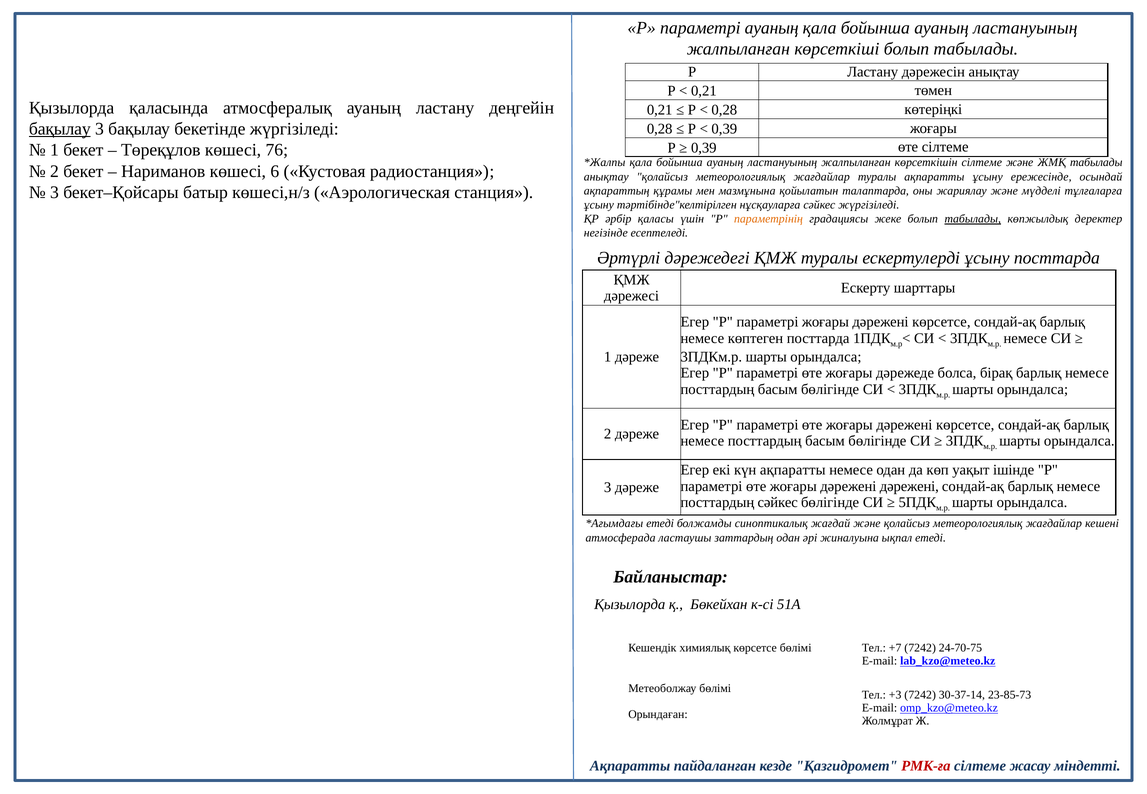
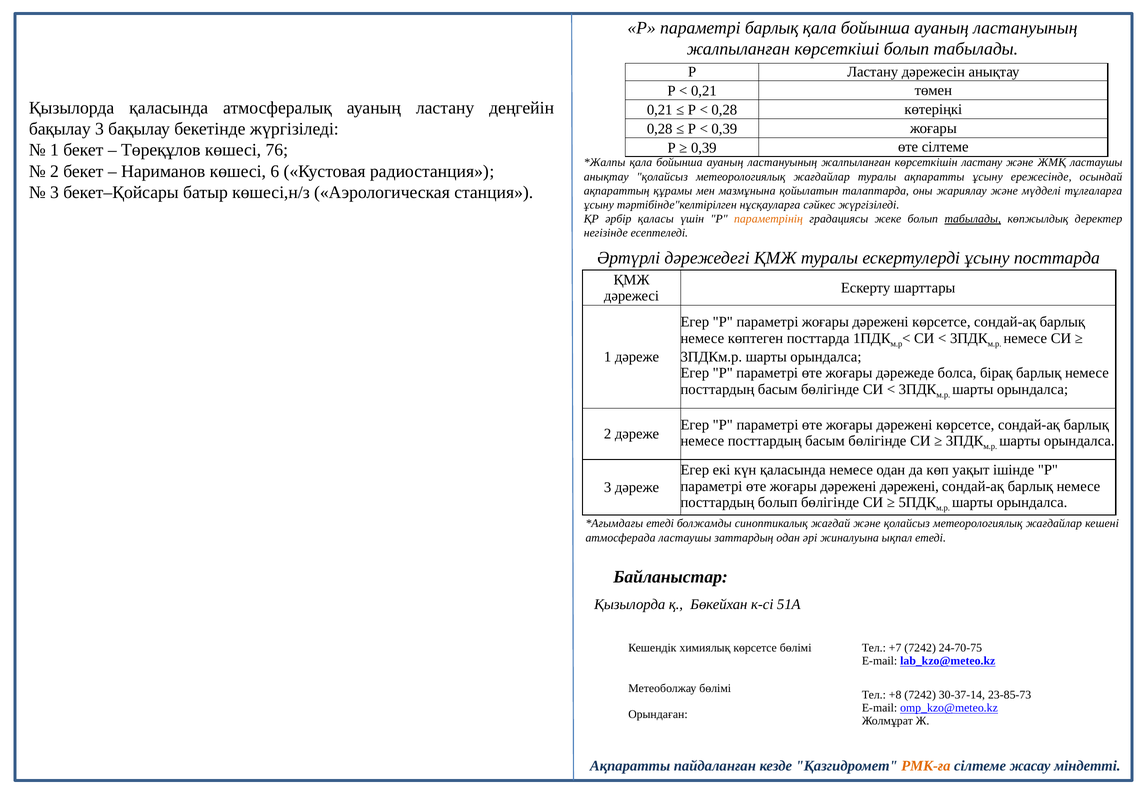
параметрі ауаның: ауаның -> барлық (772, 28)
бақылау underline: present -> none (60, 129)
көрсеткішін сілтеме: сілтеме -> ластану (982, 163)
ЖМҚ табылады: табылады -> ластаушы (1096, 163)
күн ақпаратты: ақпаратты -> қаласында (793, 470)
посттардың сәйкес: сәйкес -> болып (778, 502)
+3: +3 -> +8 (895, 695)
РМК-ға colour: red -> orange (926, 766)
